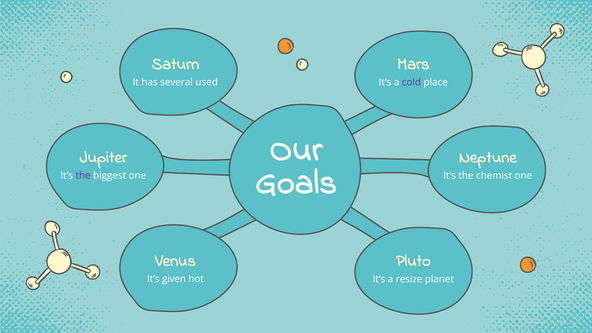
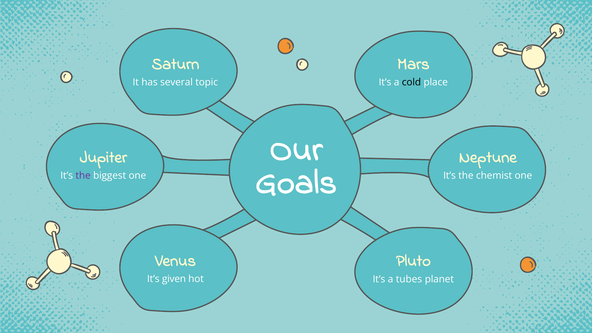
used: used -> topic (207, 82)
cold colour: purple -> black (411, 82)
resize: resize -> tubes (409, 279)
